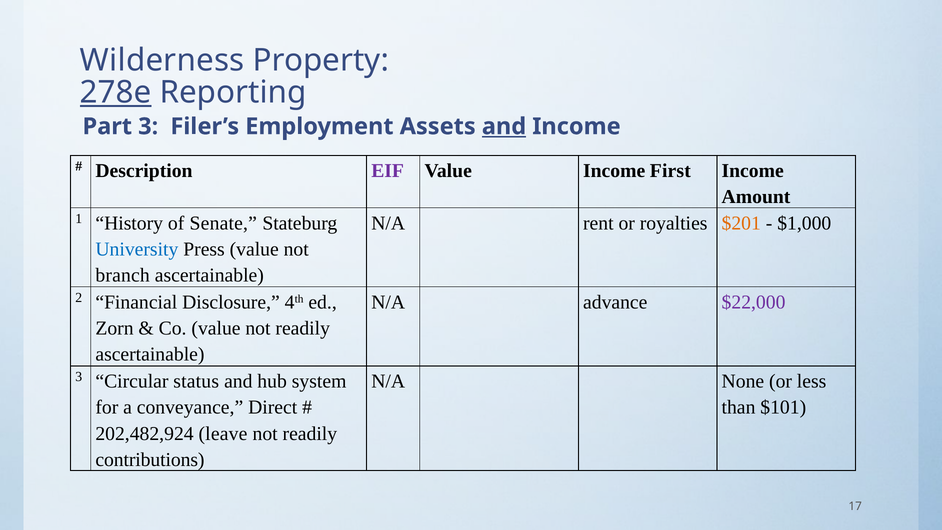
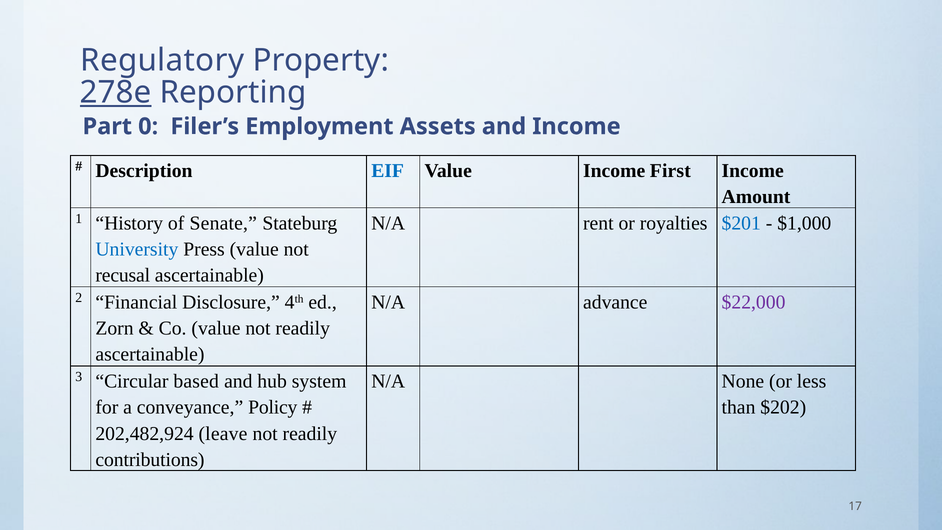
Wilderness: Wilderness -> Regulatory (162, 60)
Part 3: 3 -> 0 (148, 126)
and underline: present -> none (504, 126)
EIF colour: purple -> blue (388, 171)
$201 colour: orange -> blue (741, 223)
branch: branch -> recusal (123, 275)
status: status -> based (196, 381)
Direct: Direct -> Policy (273, 407)
$101: $101 -> $202 (783, 407)
